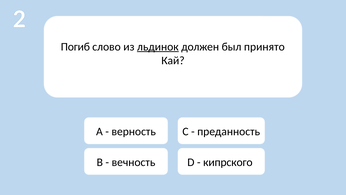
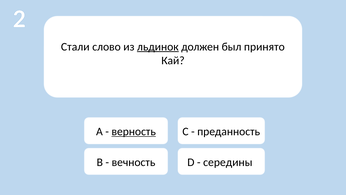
Погиб: Погиб -> Стали (75, 47)
верность underline: none -> present (134, 131)
кипрского: кипрского -> середины (228, 162)
